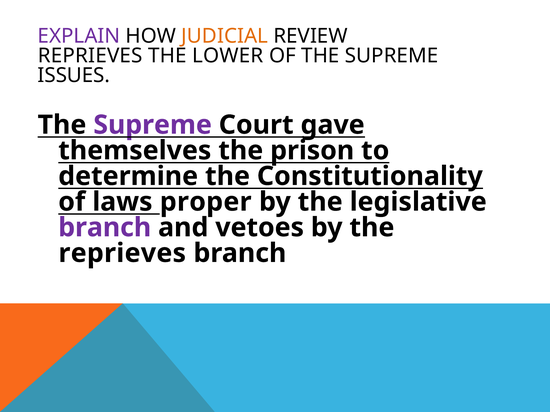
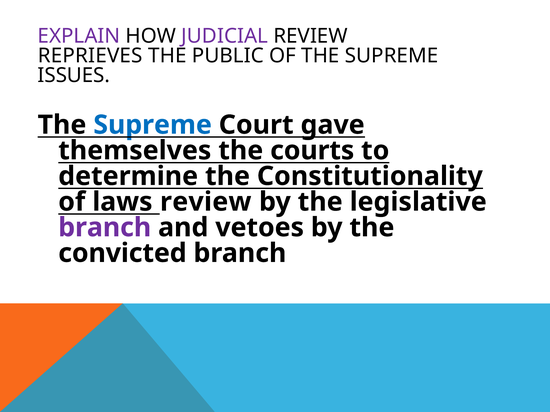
JUDICIAL colour: orange -> purple (225, 36)
LOWER: LOWER -> PUBLIC (228, 56)
Supreme colour: purple -> blue (153, 125)
prison: prison -> courts (312, 151)
laws proper: proper -> review (206, 202)
reprieves: reprieves -> convicted (122, 253)
